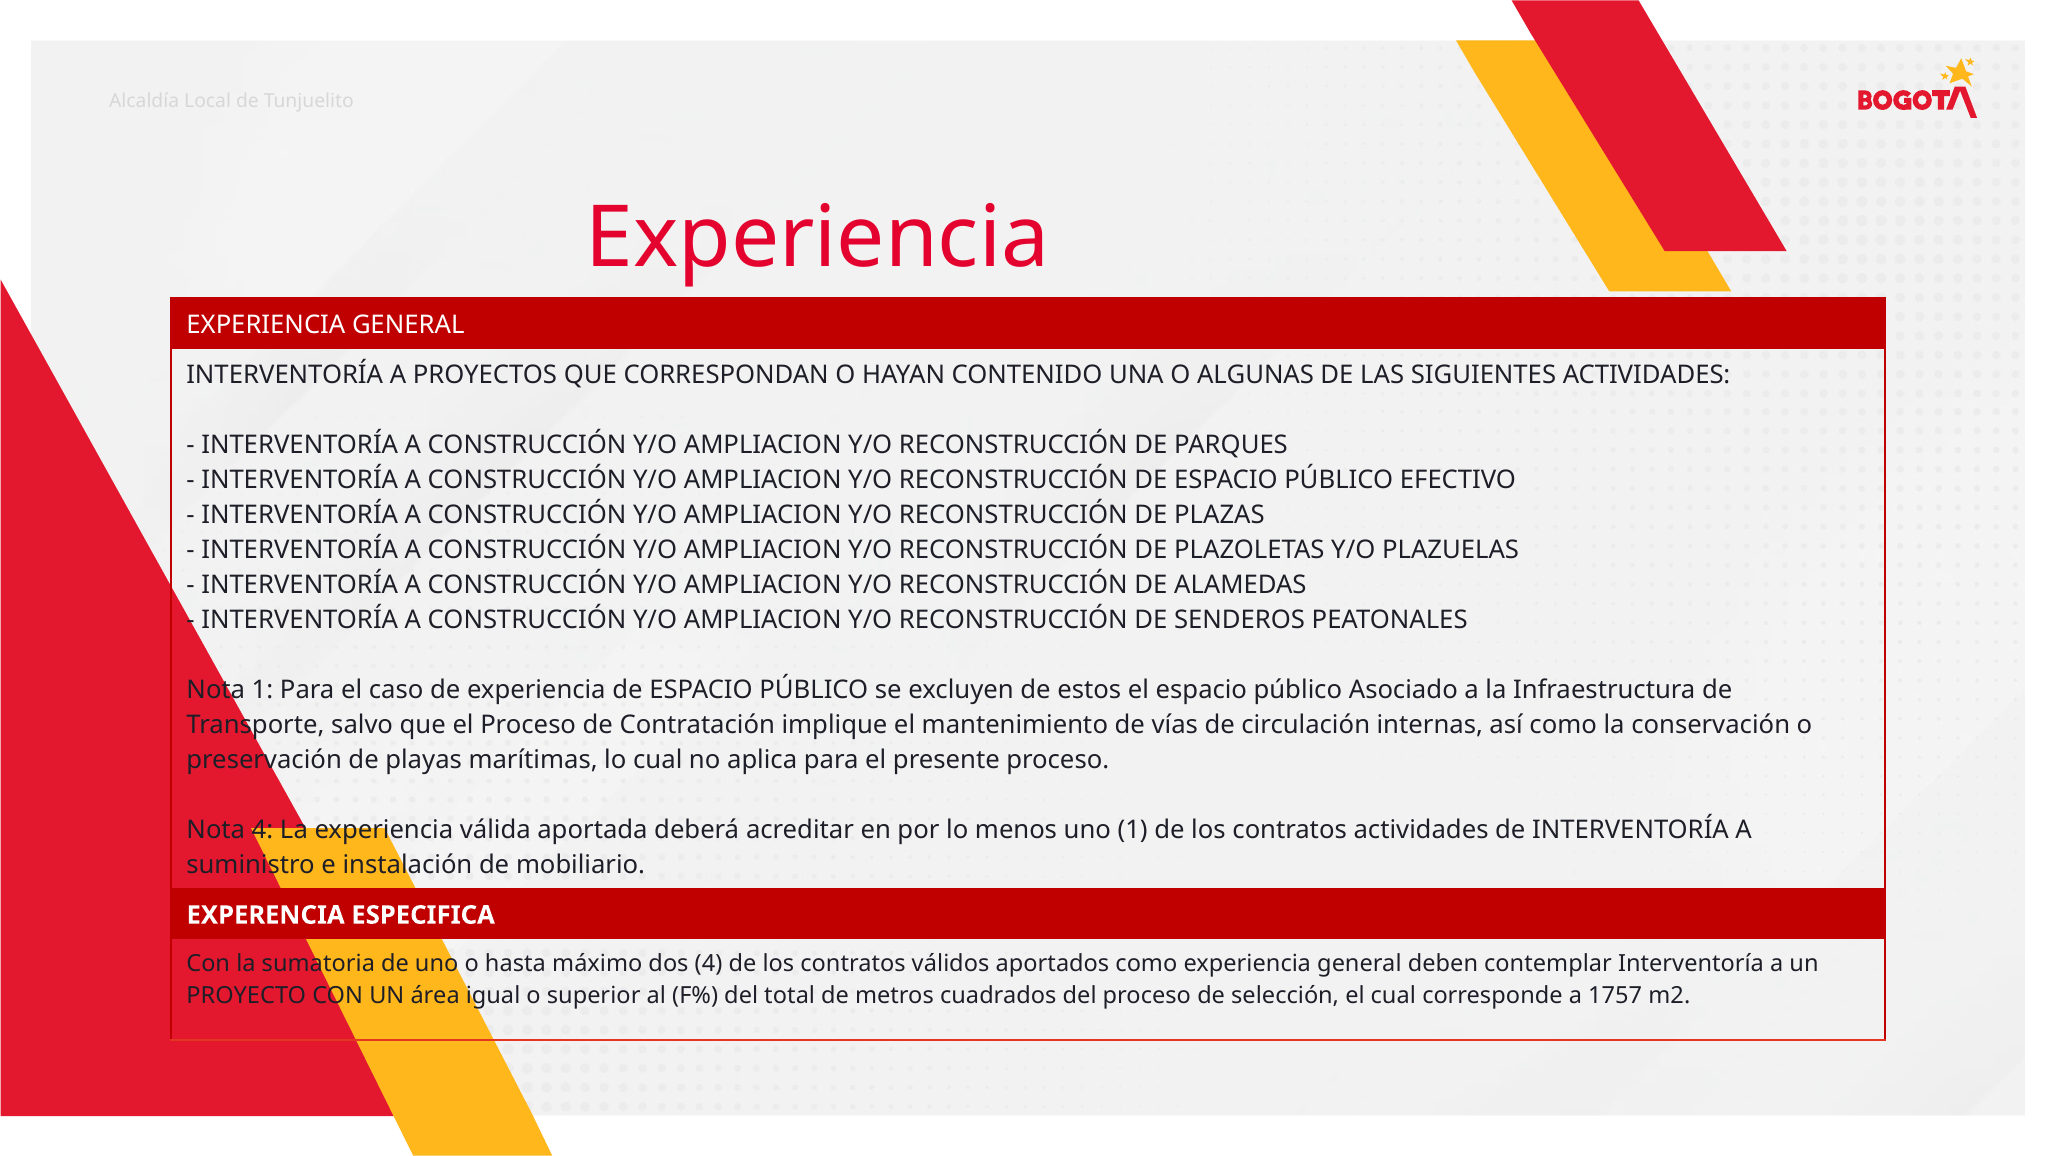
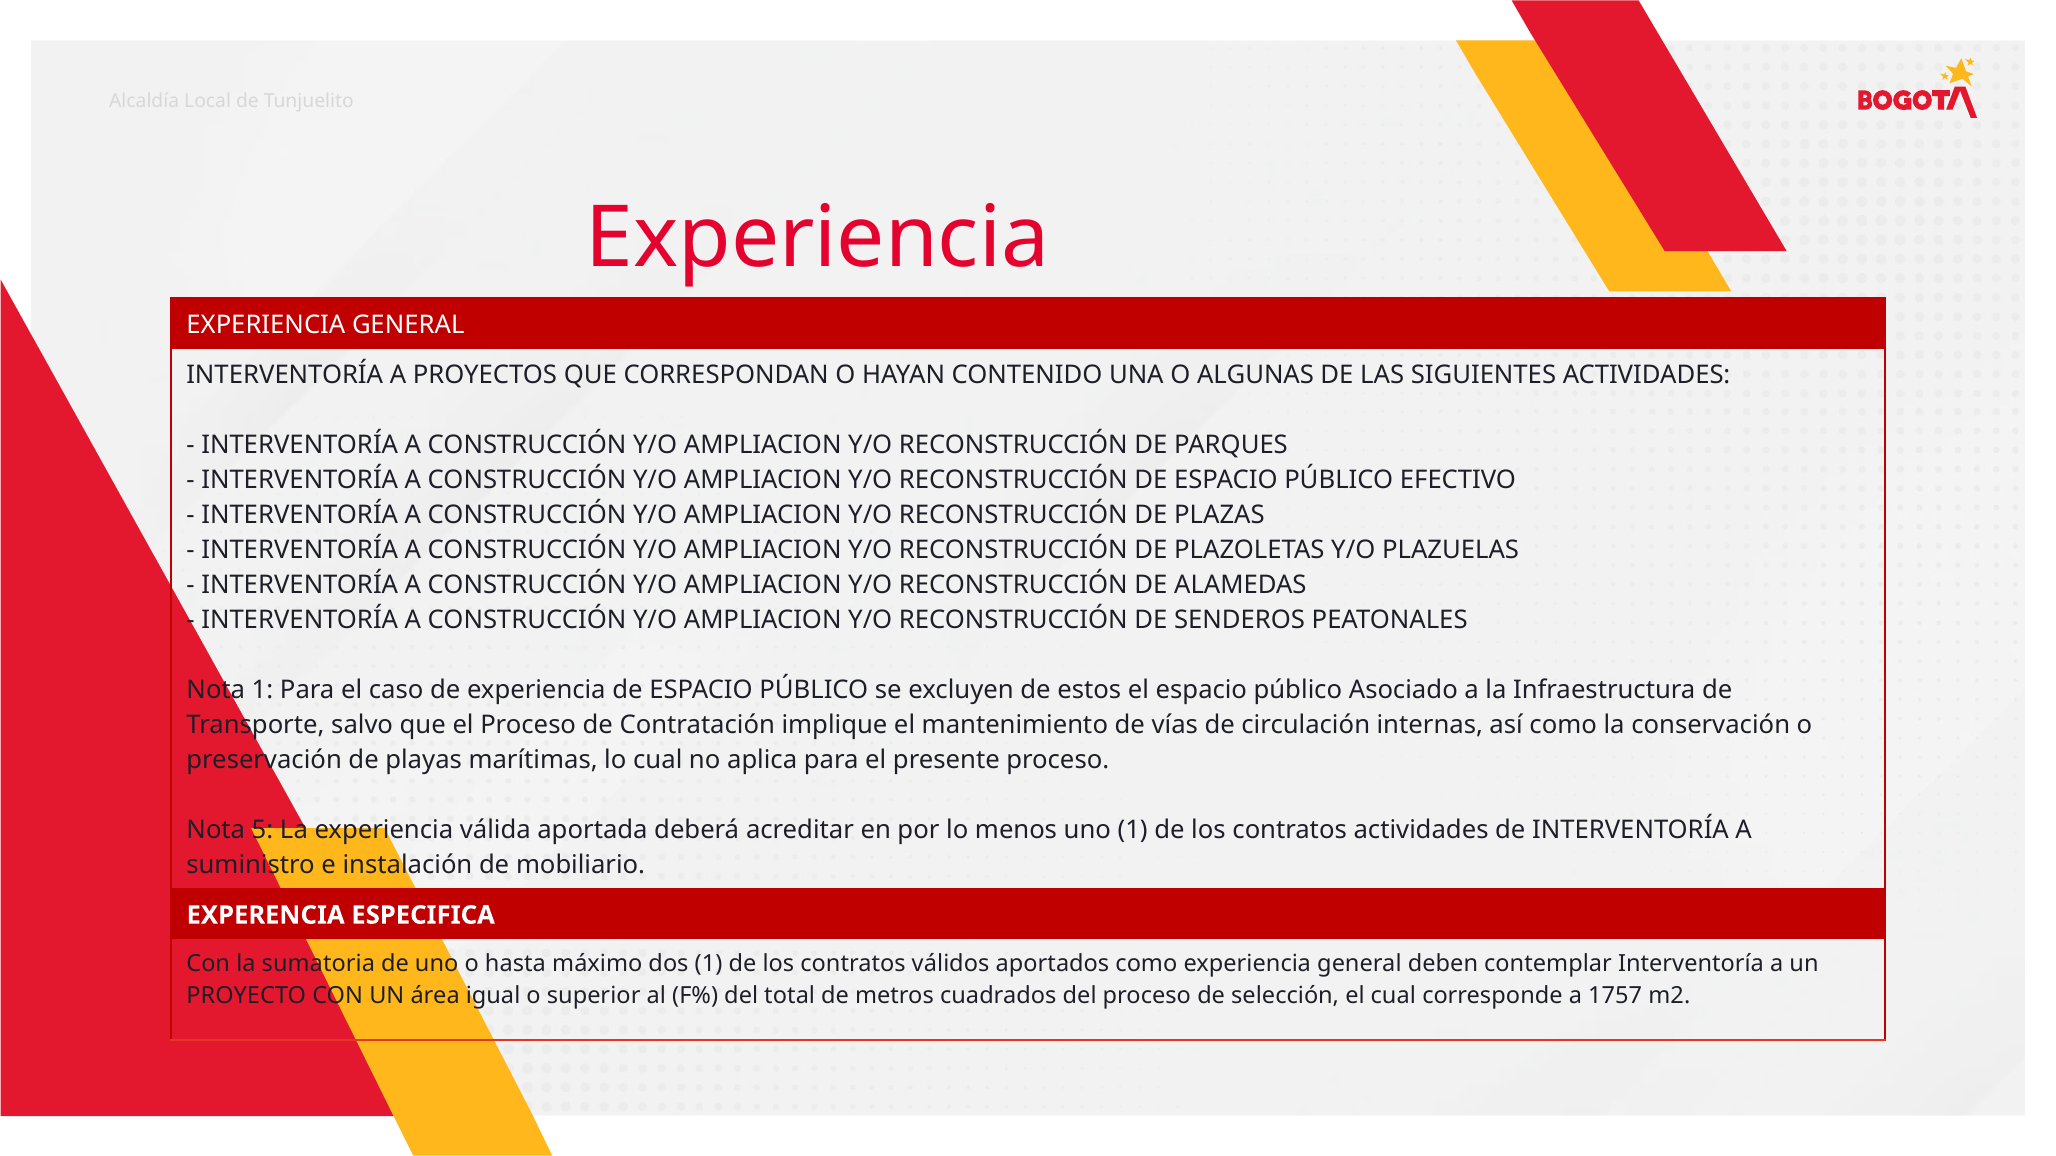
Nota 4: 4 -> 5 (262, 830)
dos 4: 4 -> 1 (709, 964)
